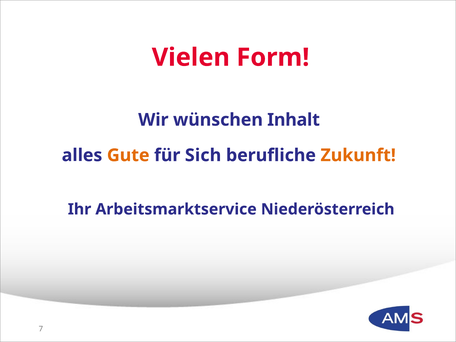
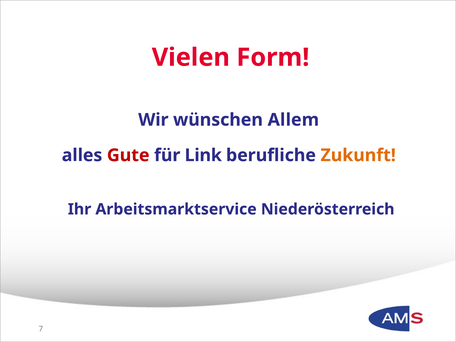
Inhalt: Inhalt -> Allem (293, 120)
Gute colour: orange -> red (128, 155)
Sich: Sich -> Link (203, 155)
